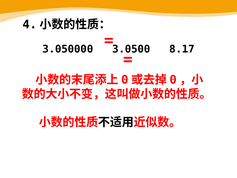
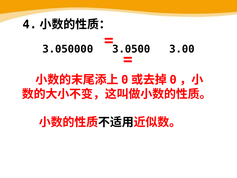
8.17: 8.17 -> 3.00 (182, 49)
